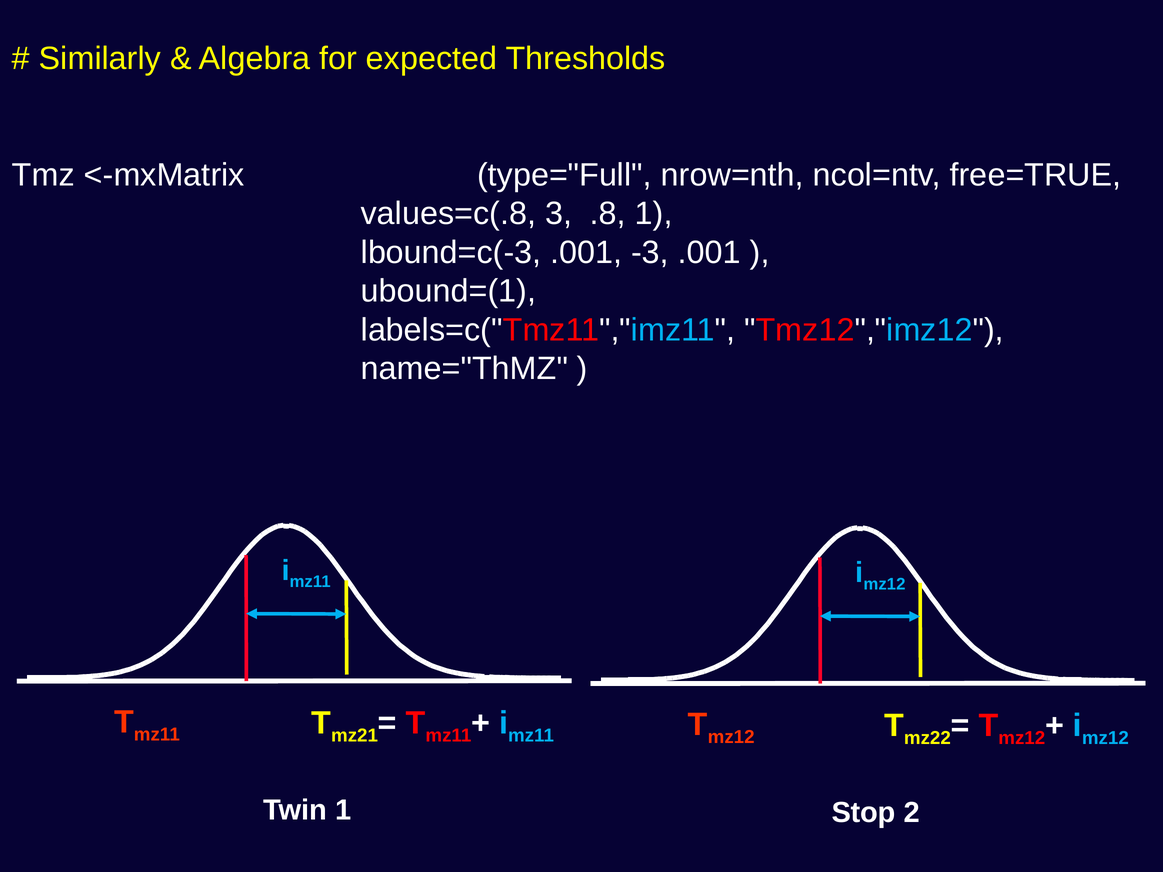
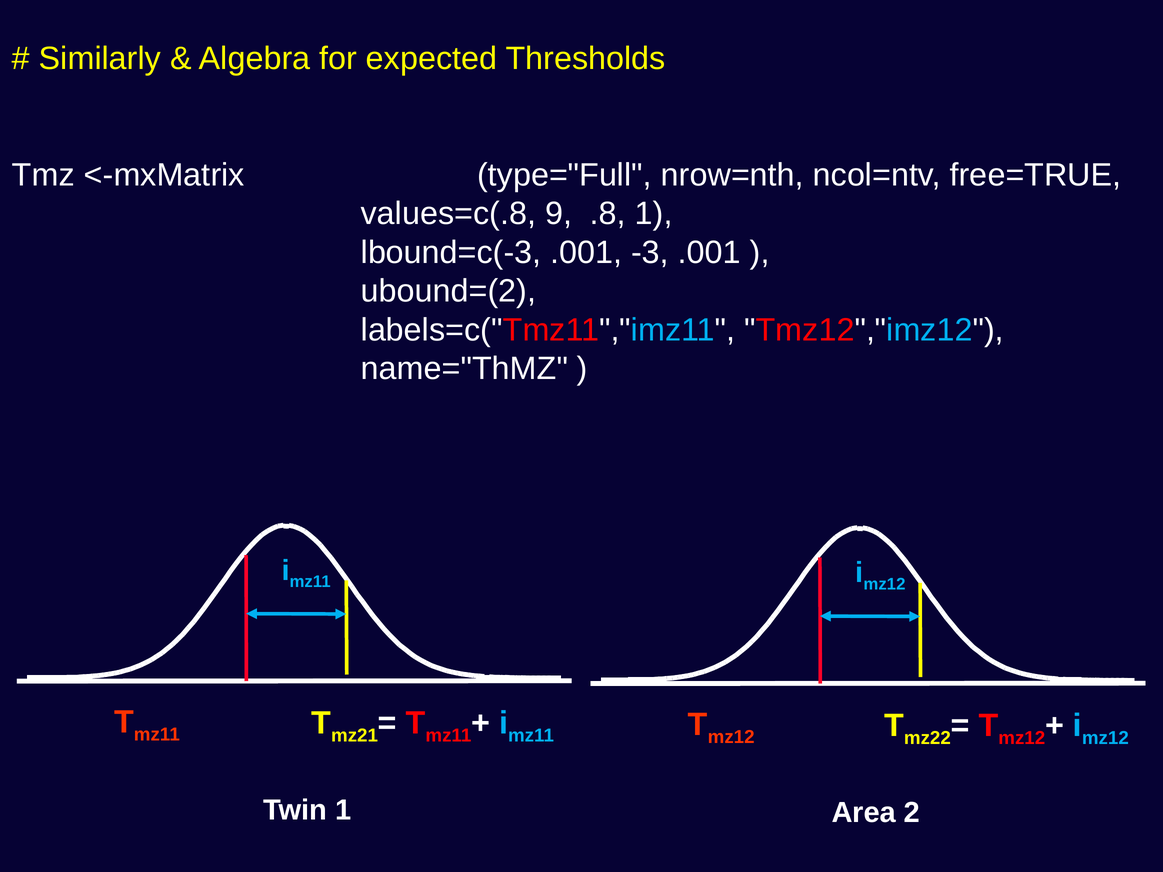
3: 3 -> 9 (559, 214)
ubound=(1: ubound=(1 -> ubound=(2 (448, 291)
Stop: Stop -> Area (864, 813)
